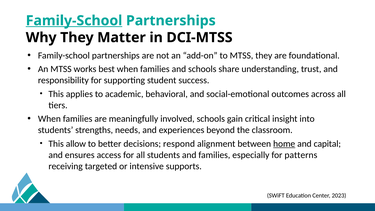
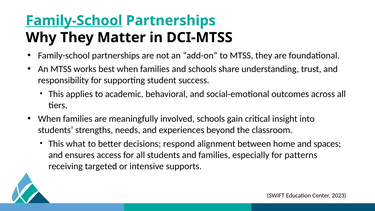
allow: allow -> what (76, 144)
home underline: present -> none (284, 144)
capital: capital -> spaces (327, 144)
